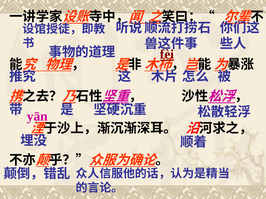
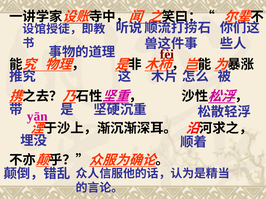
fèi underline: present -> none (167, 55)
